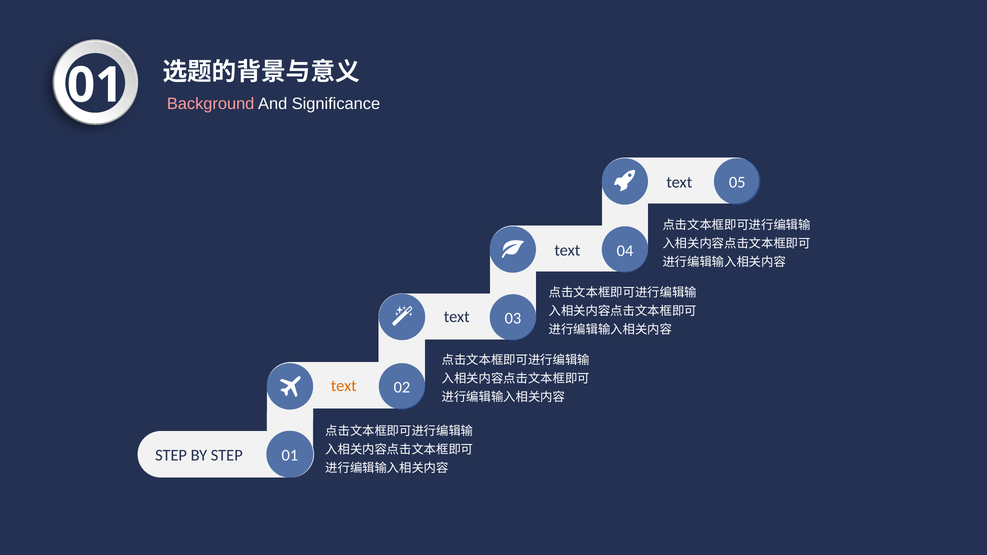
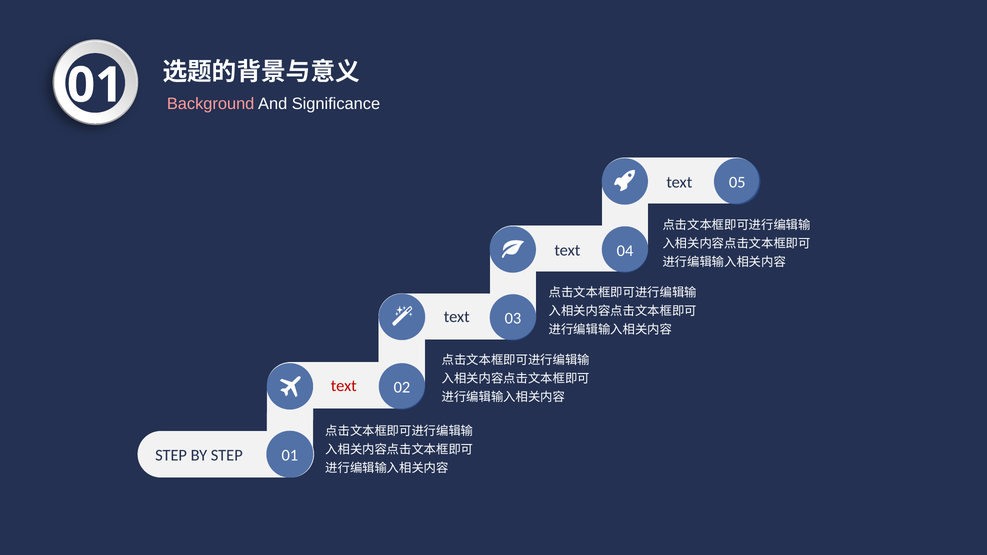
text colour: orange -> red (344, 386)
